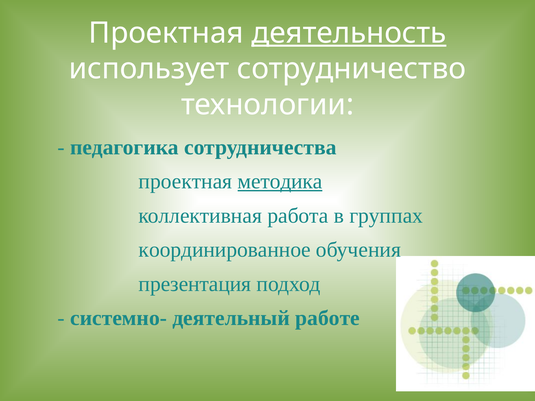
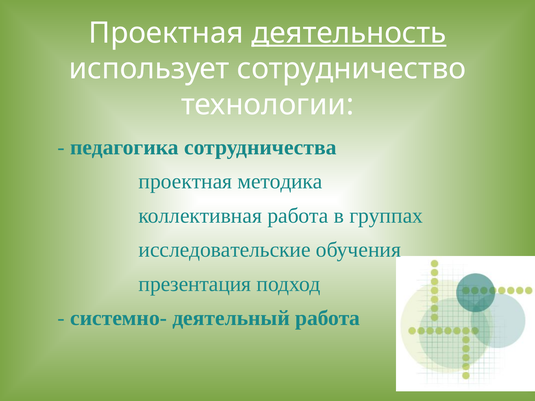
методика underline: present -> none (280, 182)
координированное: координированное -> исследовательские (225, 250)
деятельный работе: работе -> работа (328, 318)
